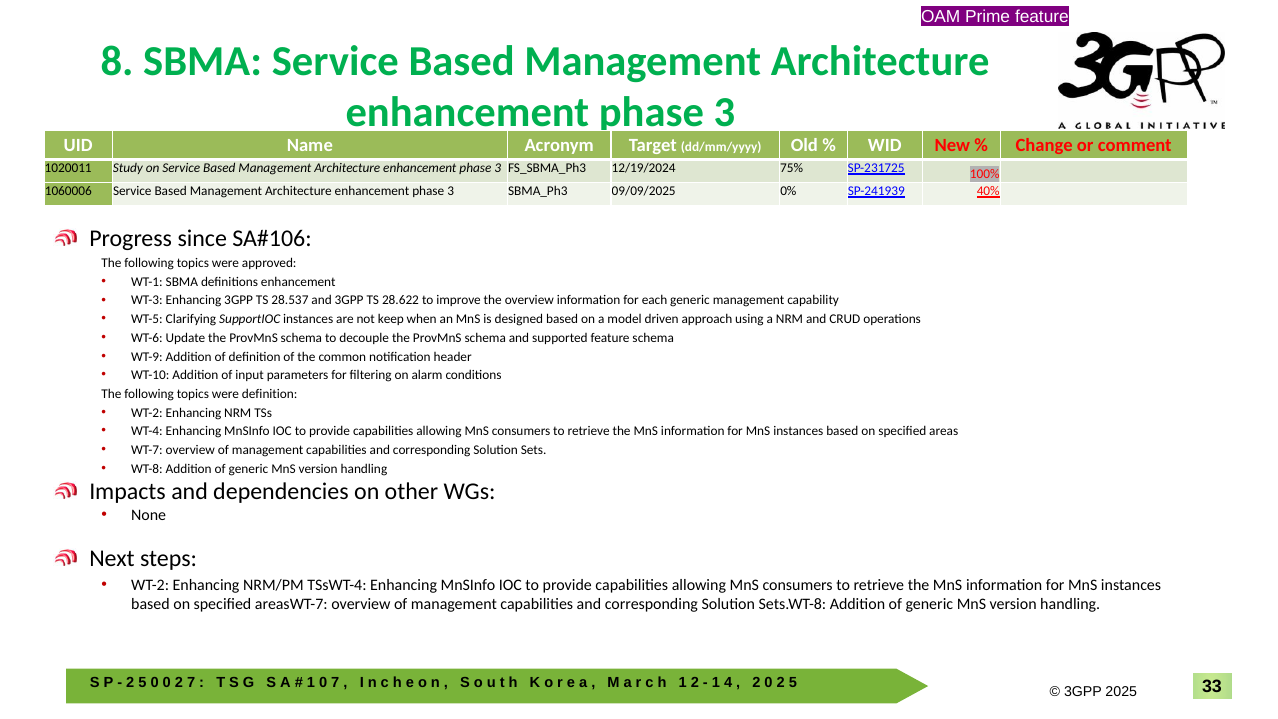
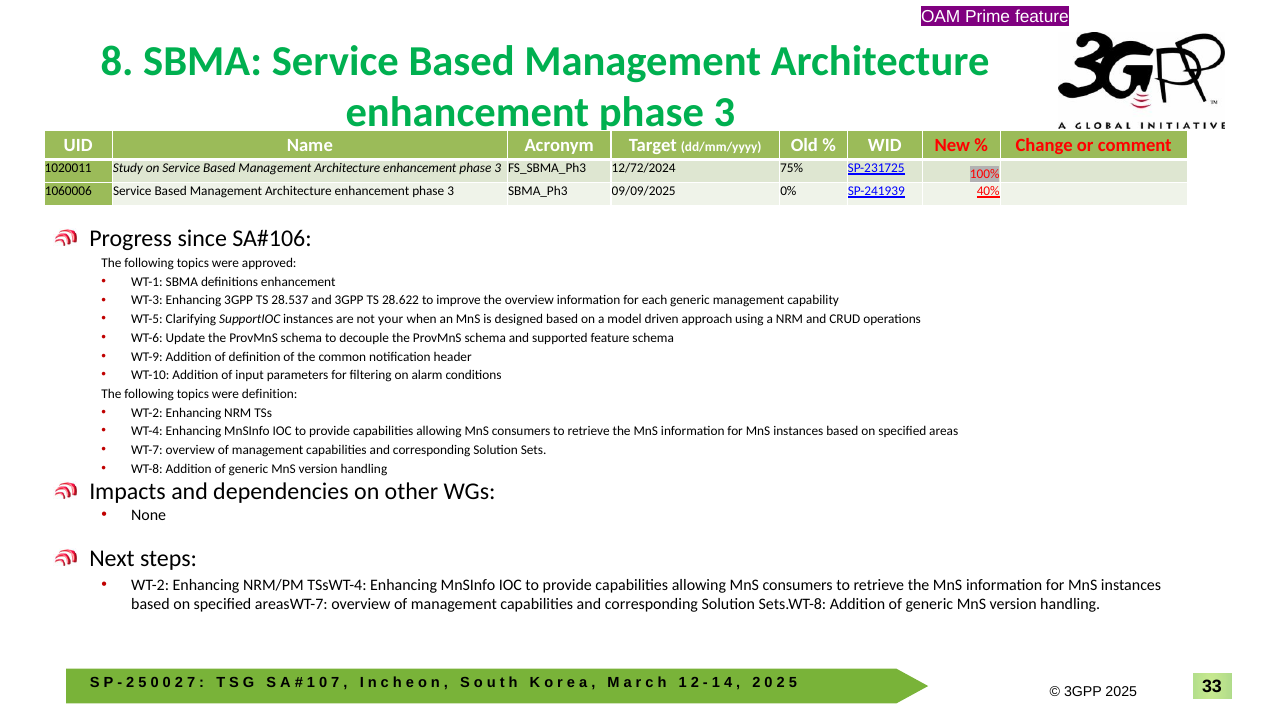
12/19/2024: 12/19/2024 -> 12/72/2024 (644, 168)
keep: keep -> your (391, 319)
